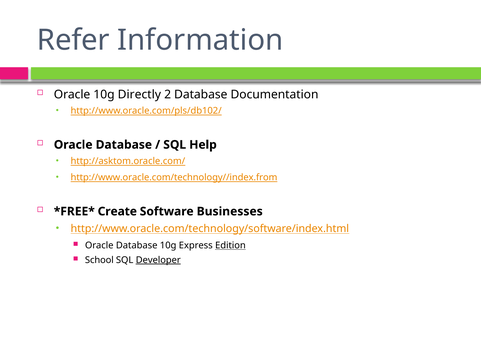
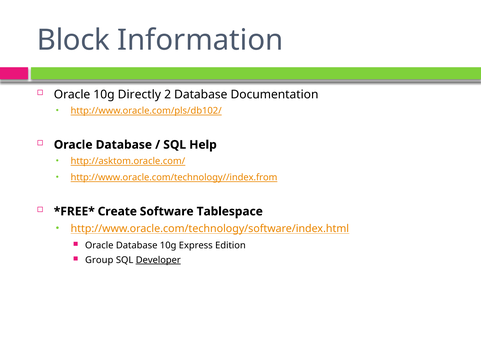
Refer: Refer -> Block (73, 40)
Businesses: Businesses -> Tablespace (230, 212)
Edition underline: present -> none (230, 246)
School: School -> Group (99, 261)
